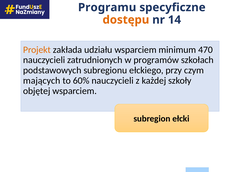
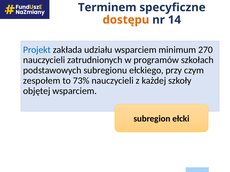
Programu: Programu -> Terminem (107, 7)
Projekt colour: orange -> blue (37, 50)
470: 470 -> 270 (205, 50)
mających: mających -> zespołem (42, 81)
60%: 60% -> 73% (81, 81)
